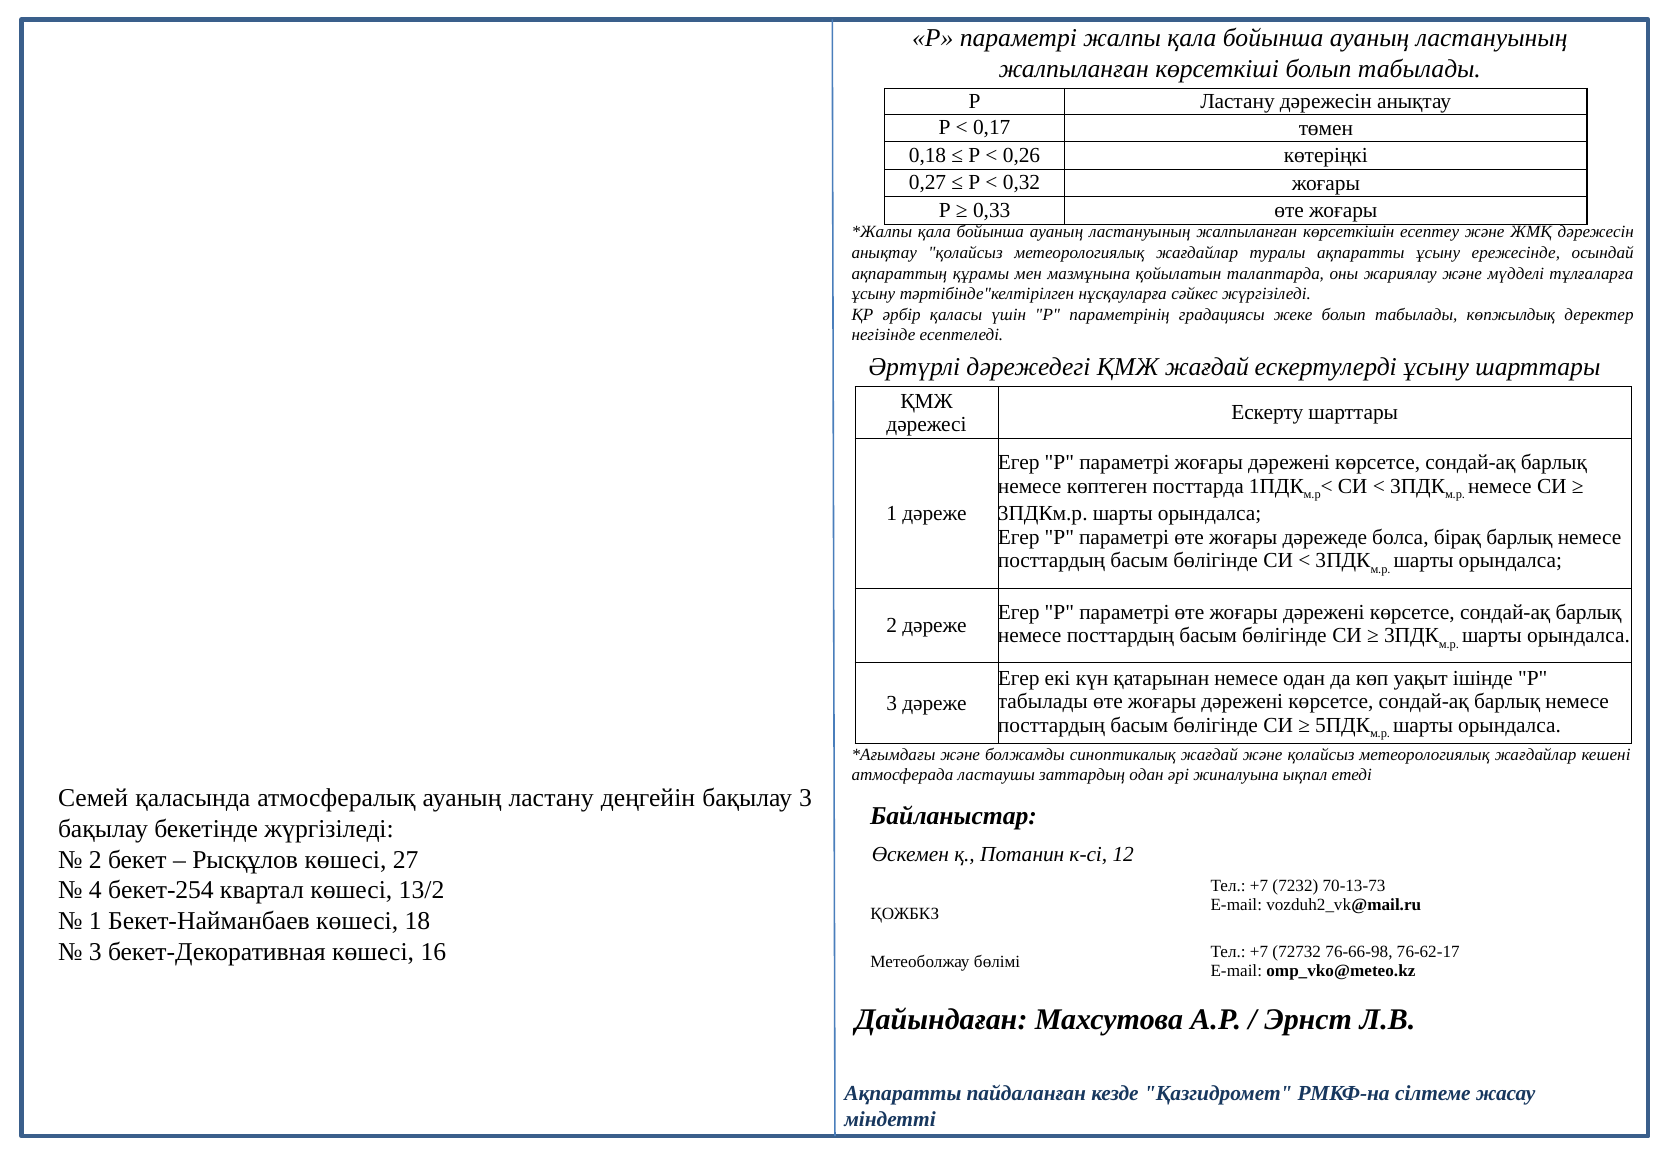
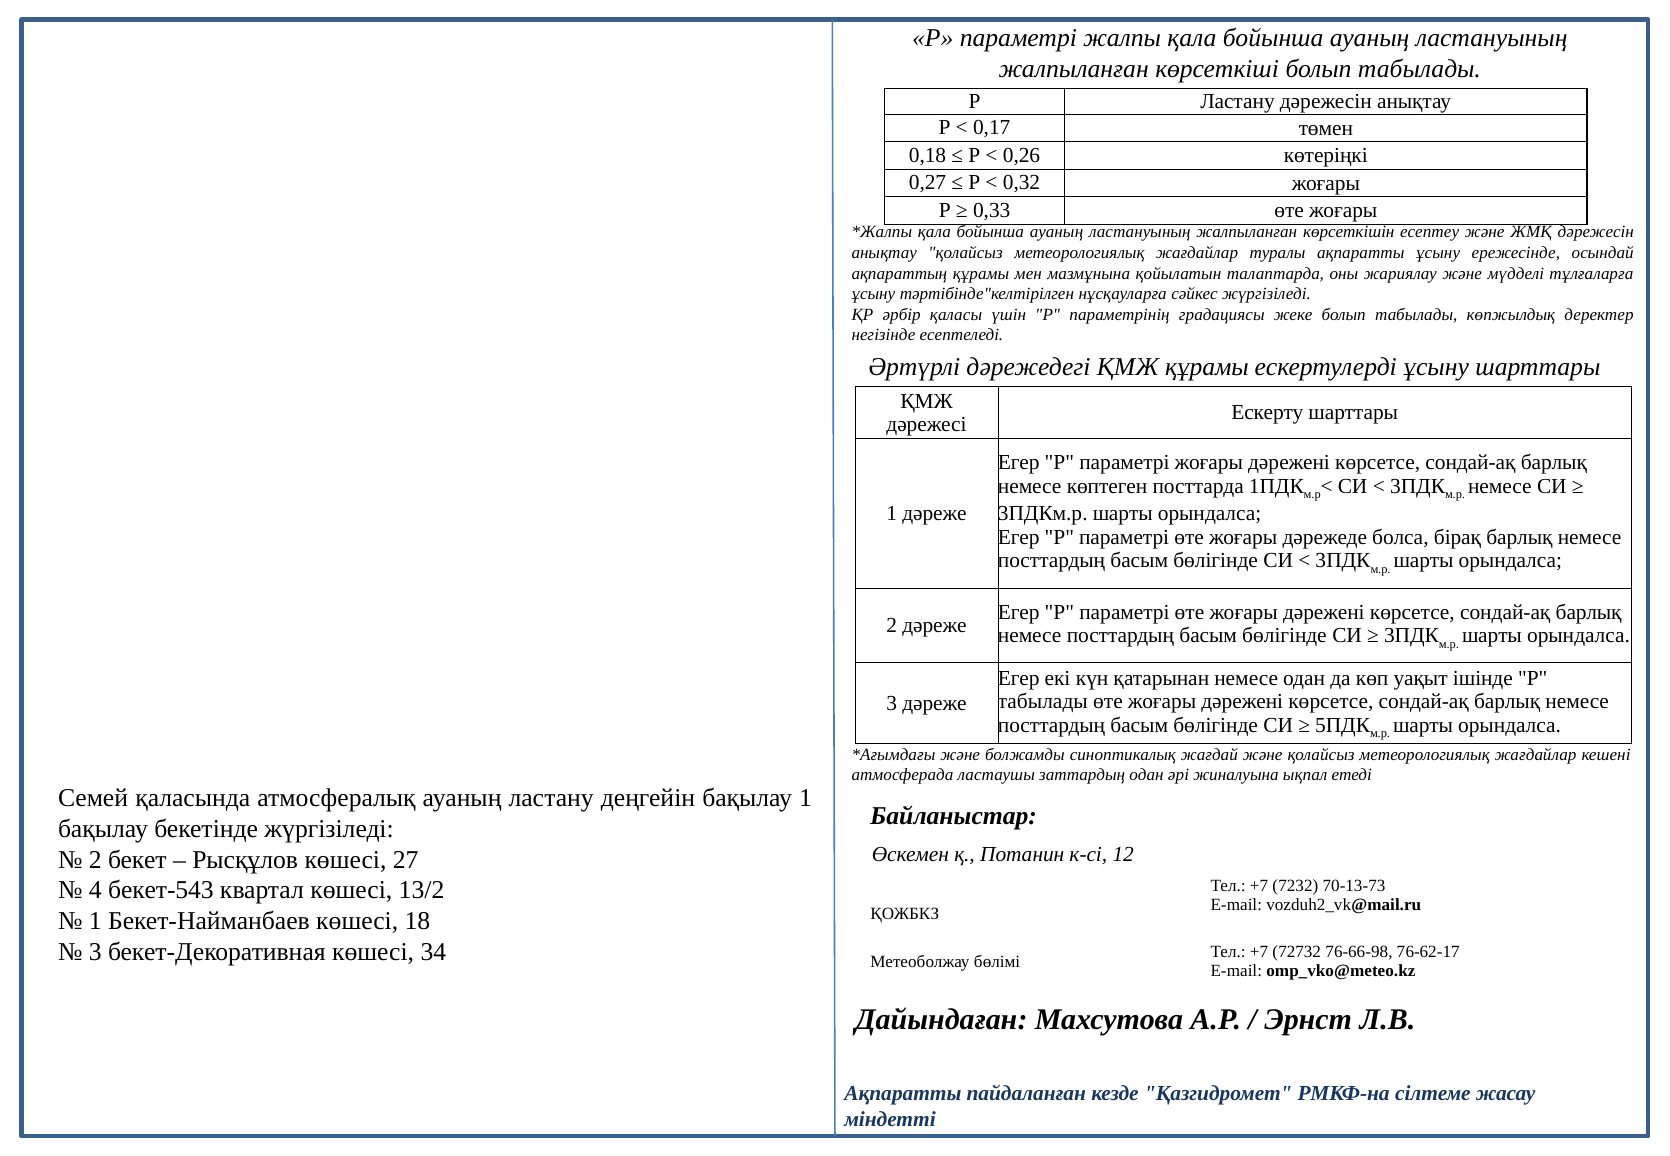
ҚМЖ жағдай: жағдай -> құрамы (1207, 368)
бақылау 3: 3 -> 1 (806, 798)
бекет-254: бекет-254 -> бекет-543 (161, 891)
16: 16 -> 34 (433, 952)
